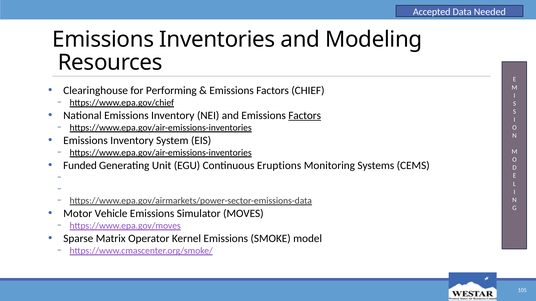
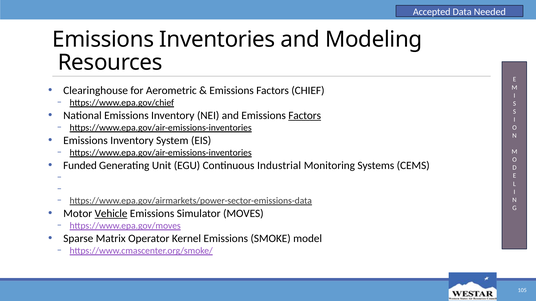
Performing: Performing -> Aerometric (171, 91)
Eruptions: Eruptions -> Industrial (279, 166)
Vehicle underline: none -> present (111, 214)
